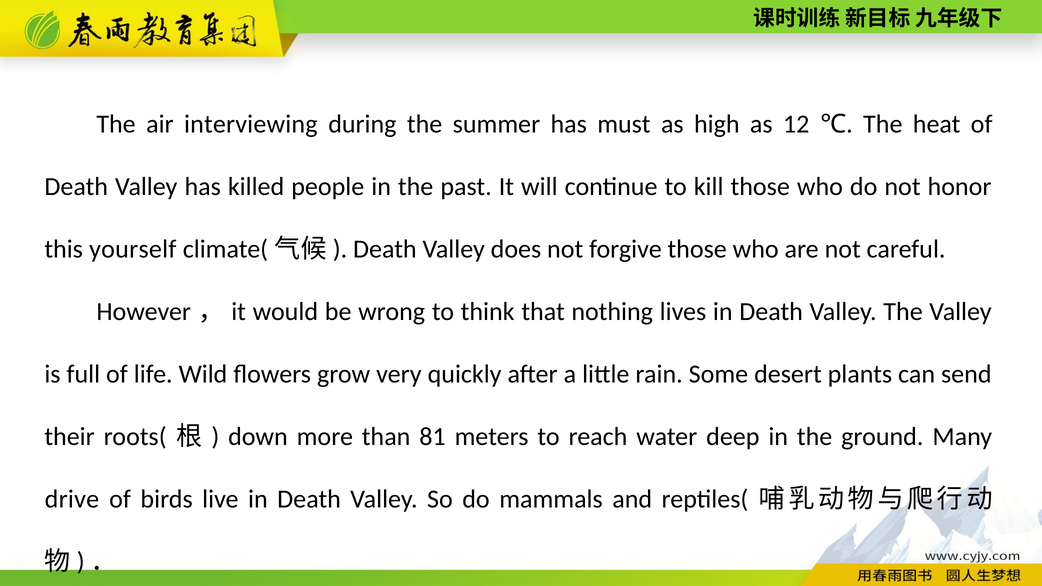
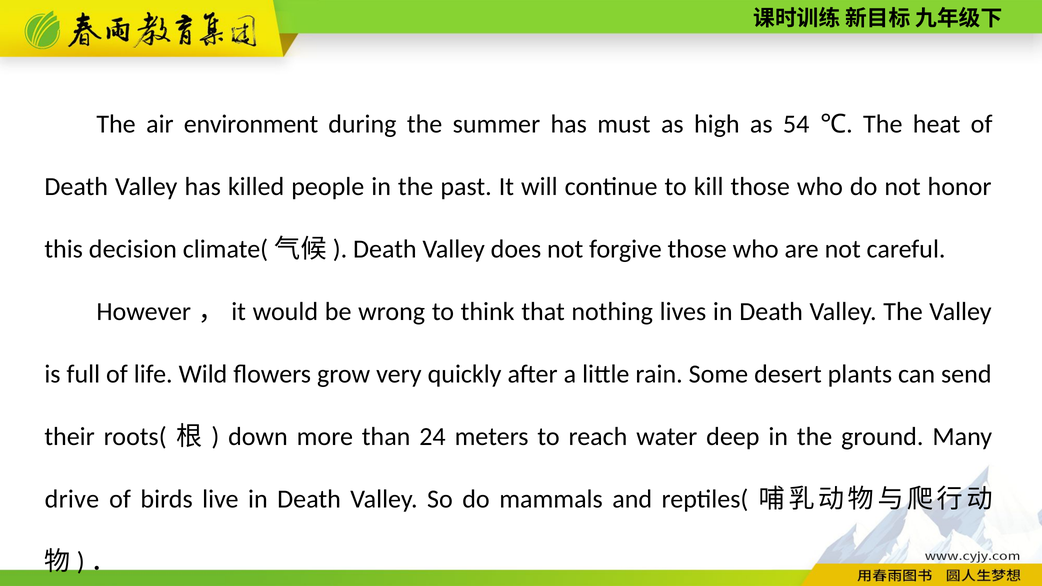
interviewing: interviewing -> environment (251, 124)
12: 12 -> 54 (796, 124)
yourself: yourself -> decision (133, 249)
81: 81 -> 24 (432, 437)
